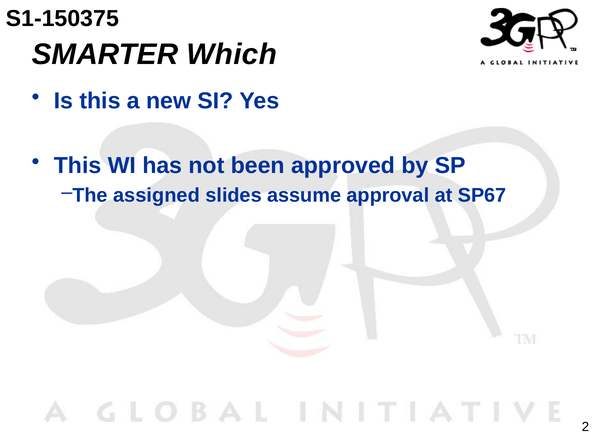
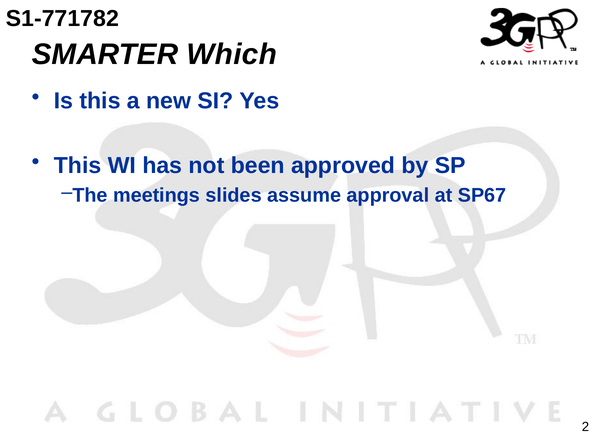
S1-150375: S1-150375 -> S1-771782 (62, 18)
assigned: assigned -> meetings (157, 195)
